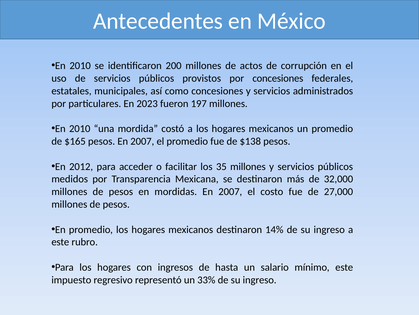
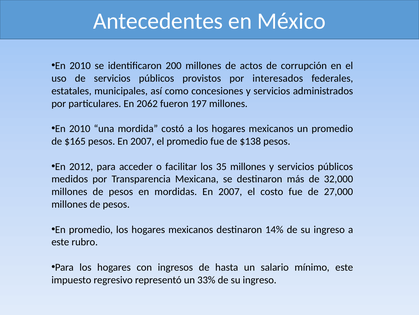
por concesiones: concesiones -> interesados (278, 78)
2023: 2023 -> 2062 (147, 103)
